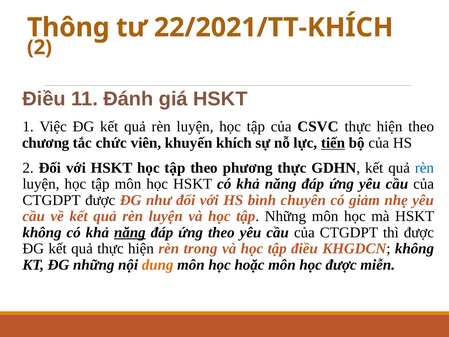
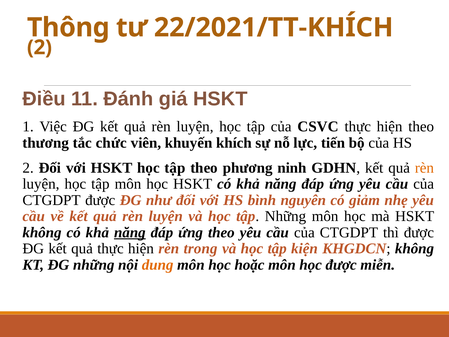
chương: chương -> thương (46, 143)
tiến underline: present -> none (333, 143)
phương thực: thực -> ninh (292, 168)
rèn colour: blue -> orange (424, 168)
chuyên: chuyên -> nguyên (303, 200)
tập điều: điều -> kiện (304, 248)
